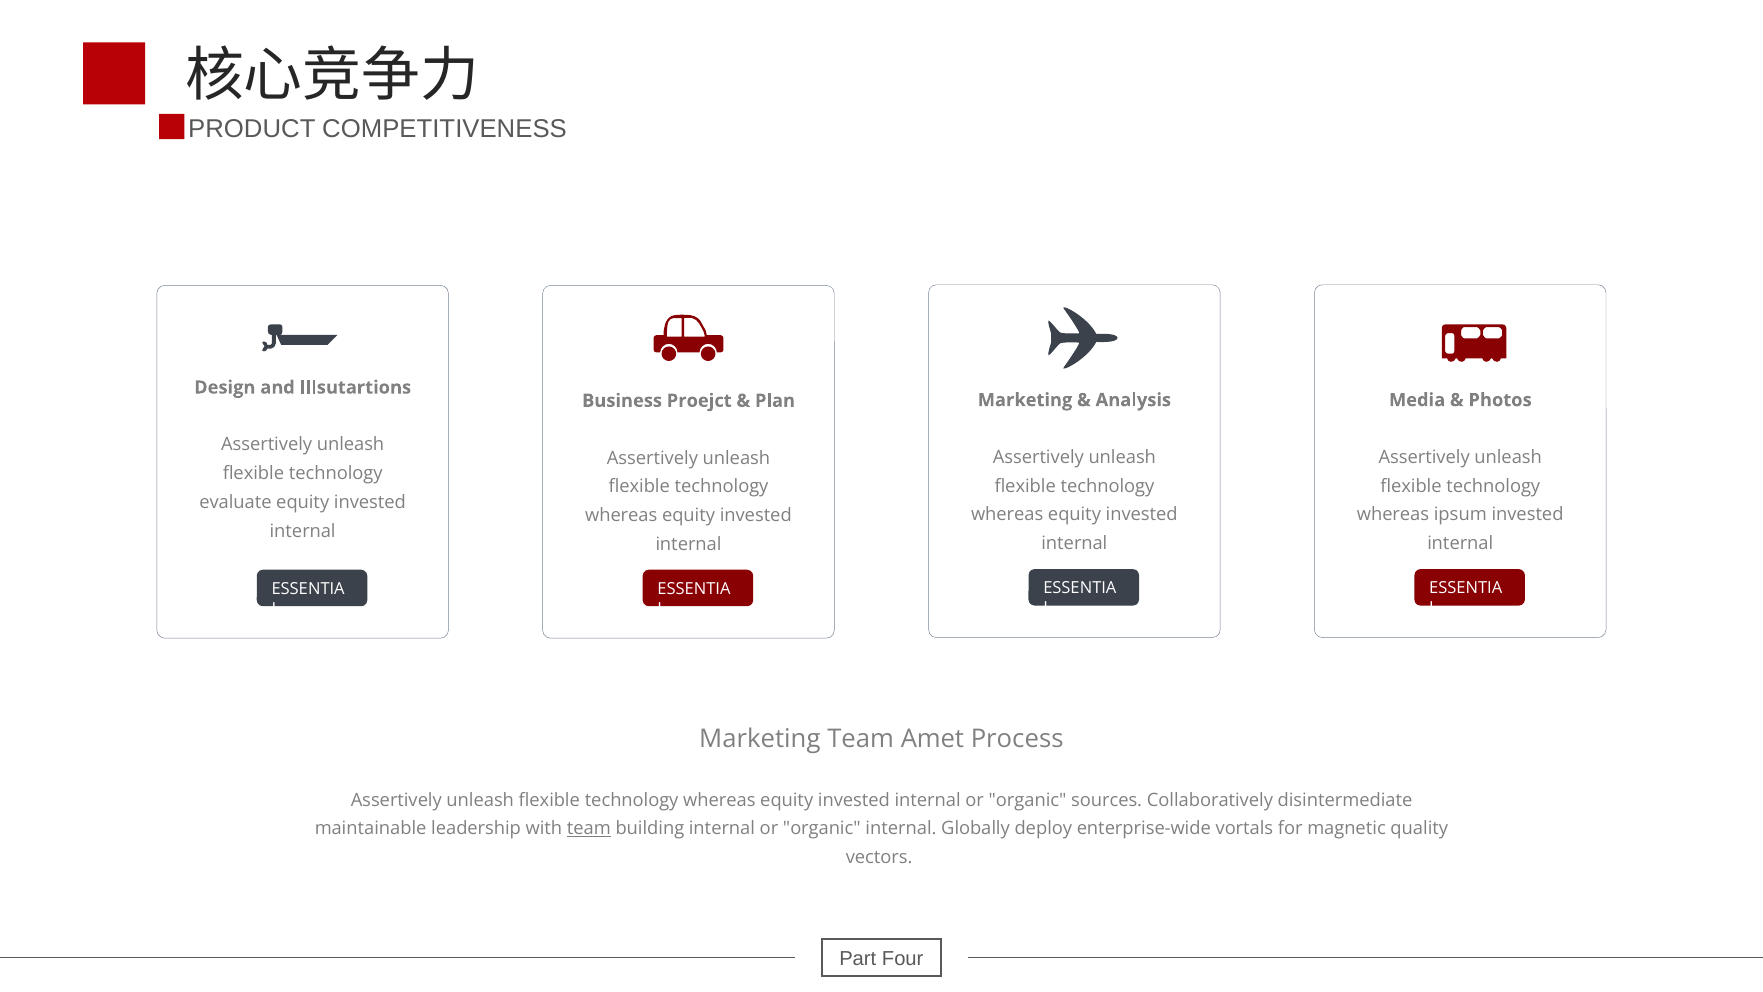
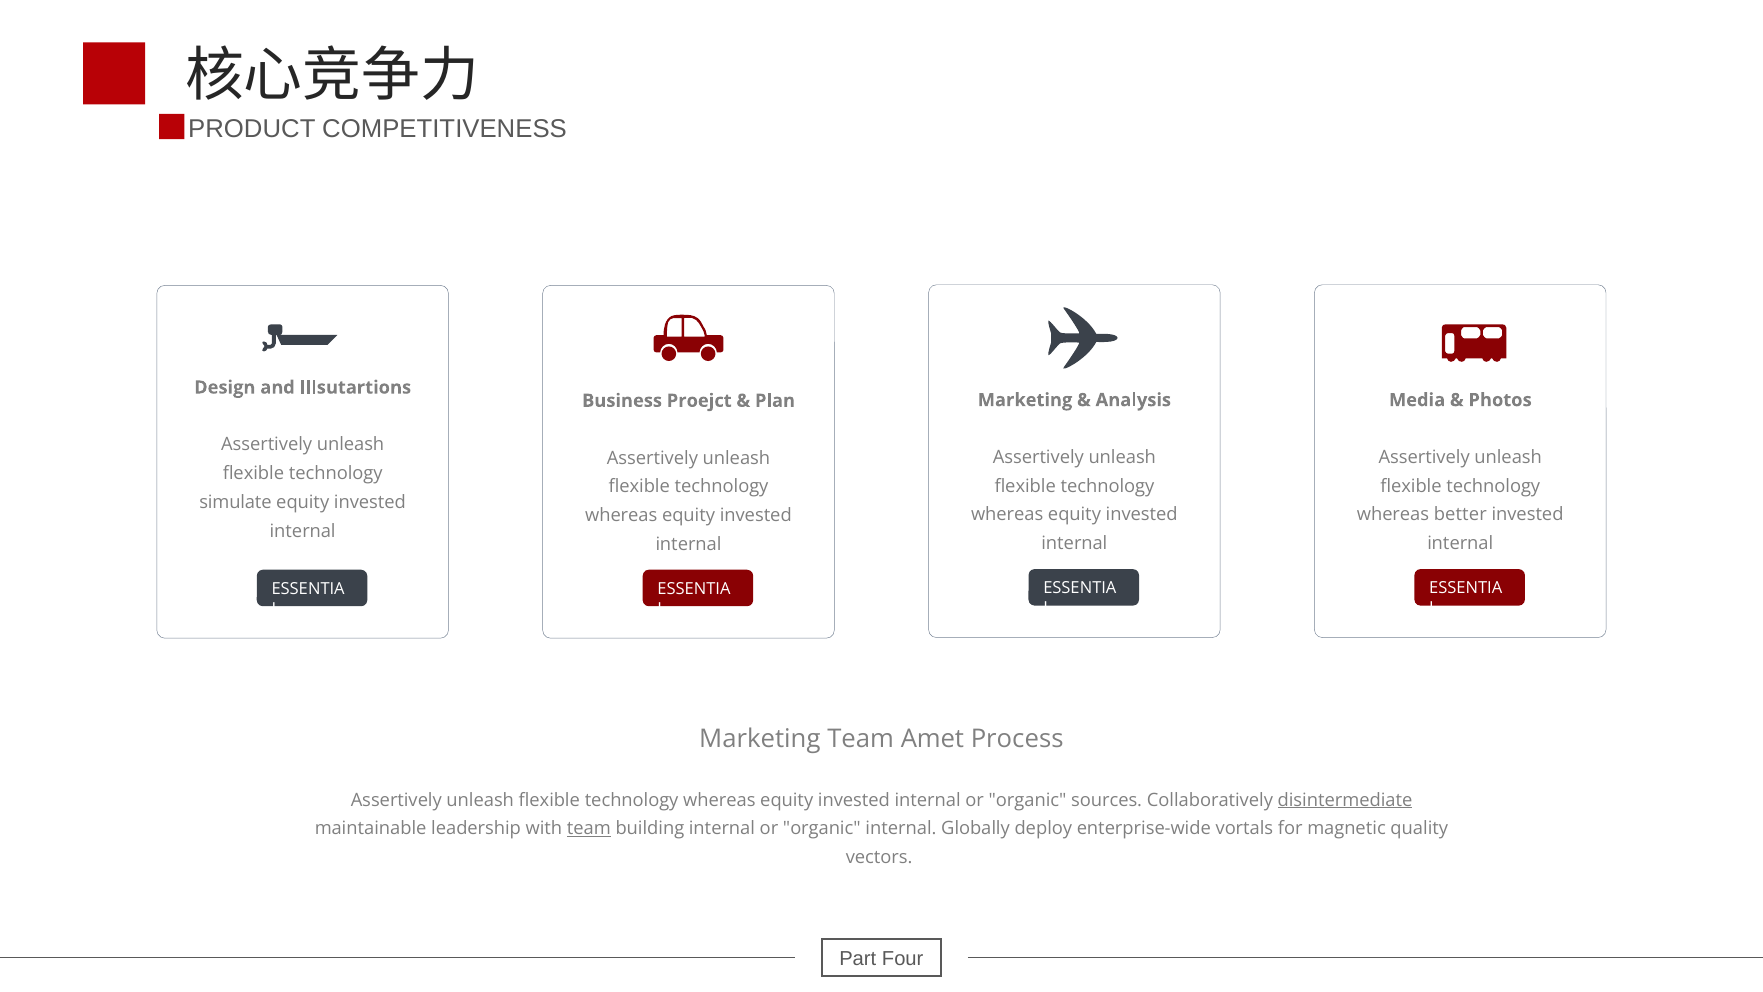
evaluate: evaluate -> simulate (236, 502)
ipsum: ipsum -> better (1460, 515)
disintermediate underline: none -> present (1345, 800)
